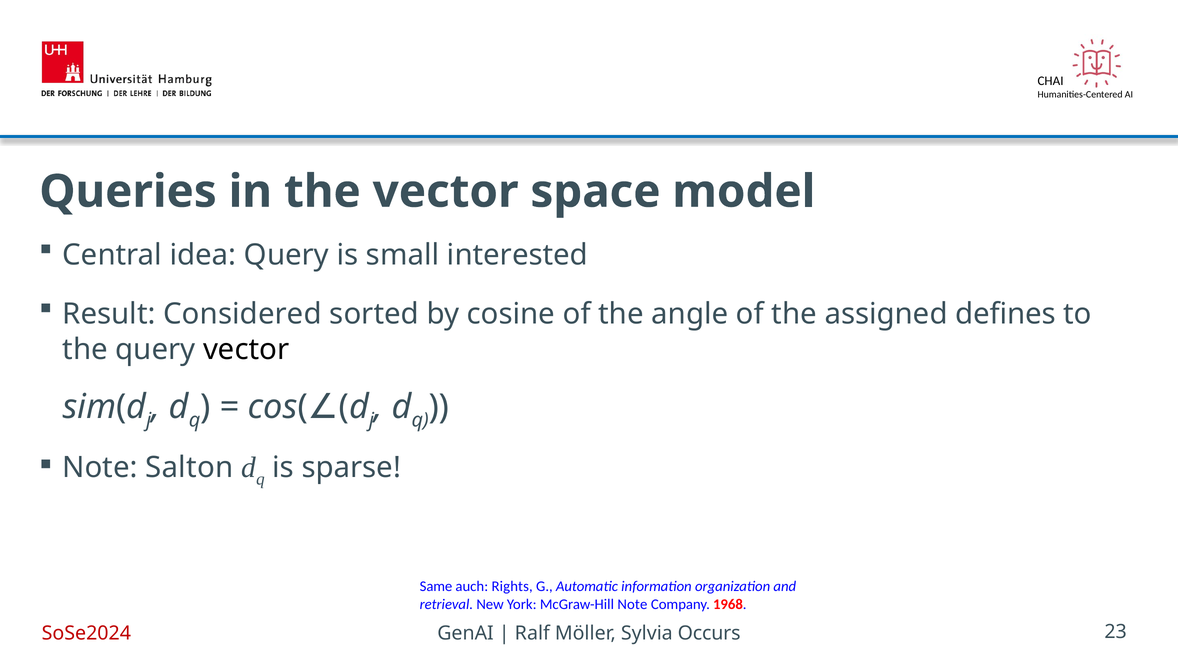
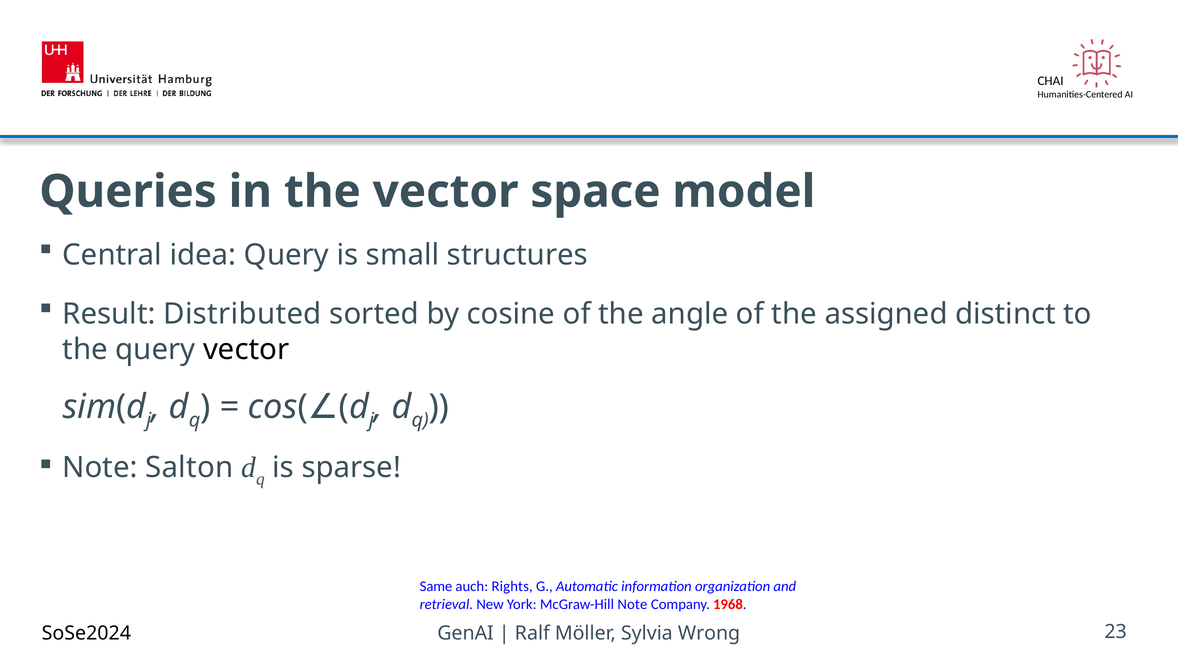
interested: interested -> structures (517, 255)
Considered: Considered -> Distributed (242, 314)
defines: defines -> distinct (1006, 314)
SoSe2024 colour: red -> black (86, 633)
Occurs: Occurs -> Wrong (709, 633)
